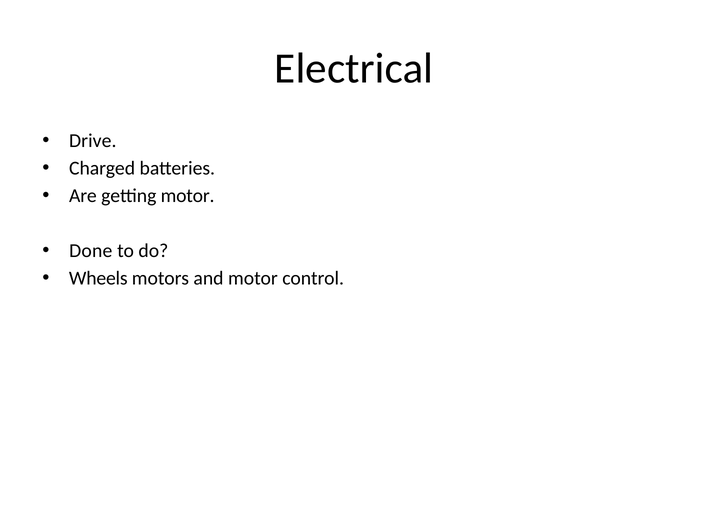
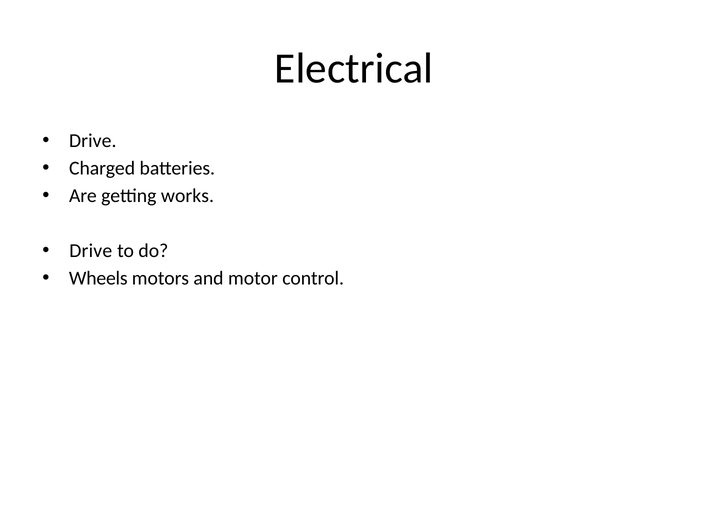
getting motor: motor -> works (187, 196)
Done: Done -> Drive (91, 251)
